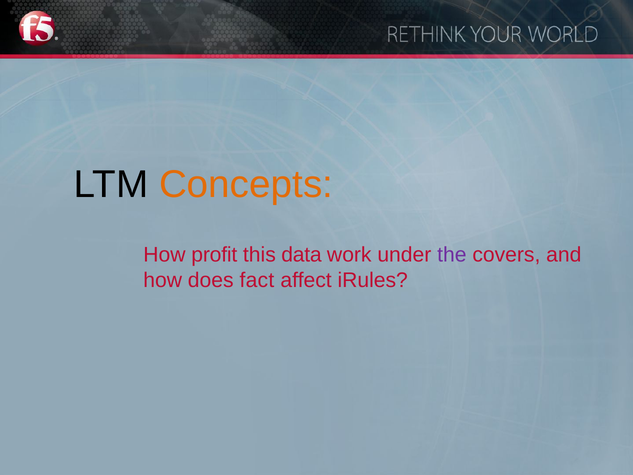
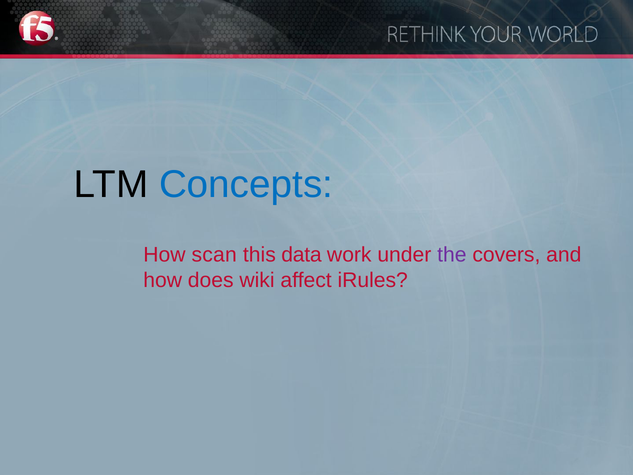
Concepts colour: orange -> blue (246, 184)
profit: profit -> scan (214, 255)
fact: fact -> wiki (257, 280)
